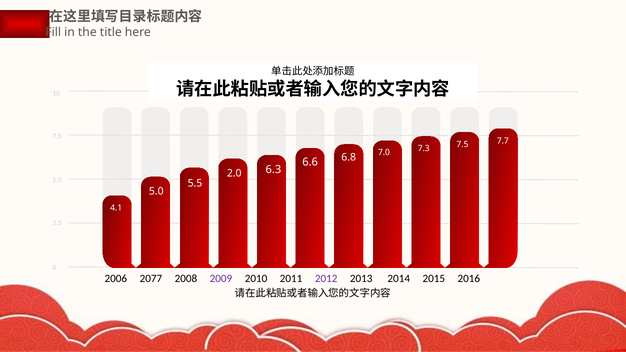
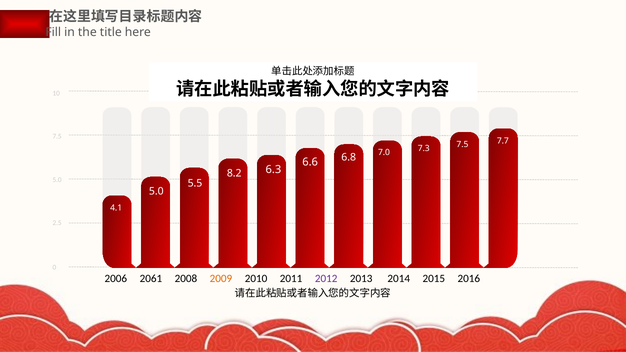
2.0: 2.0 -> 8.2 (234, 173)
2077: 2077 -> 2061 (151, 279)
2009 colour: purple -> orange (221, 279)
